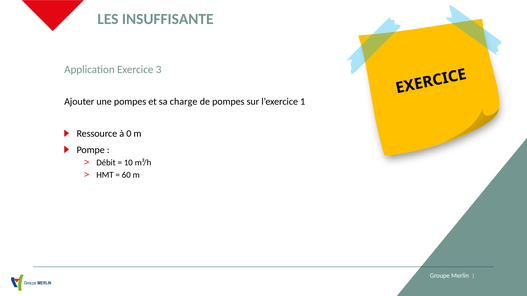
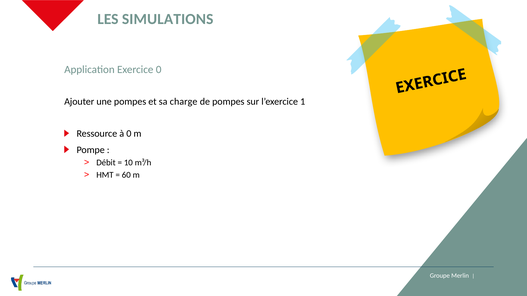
INSUFFISANTE: INSUFFISANTE -> SIMULATIONS (168, 19)
Exercice 3: 3 -> 0 (159, 70)
